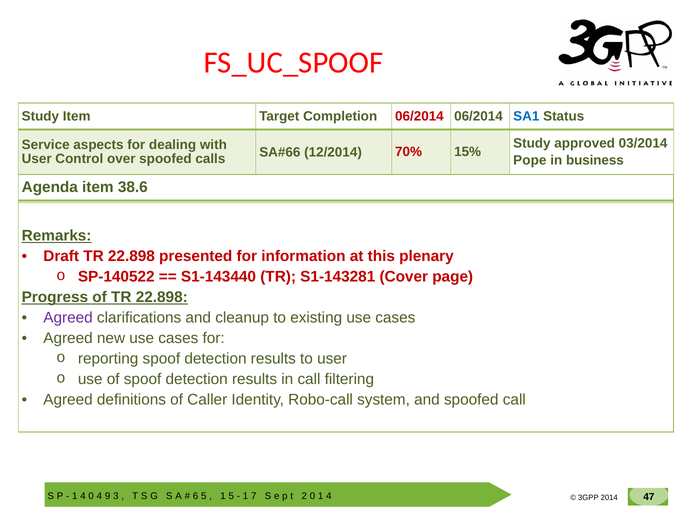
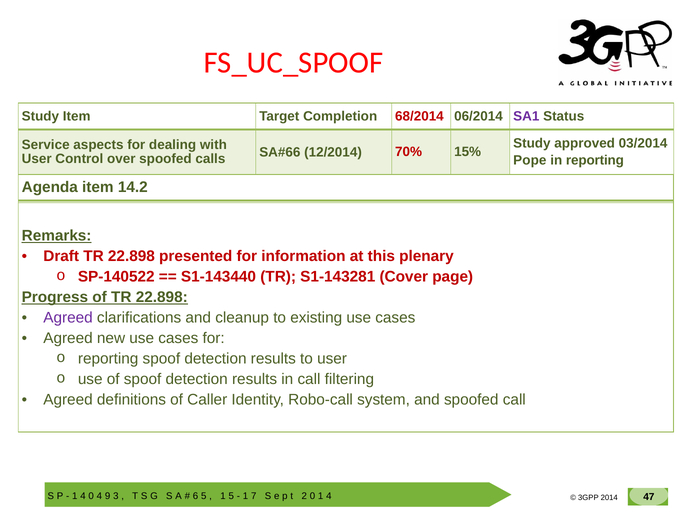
Completion 06/2014: 06/2014 -> 68/2014 (419, 116)
SA1 colour: blue -> purple (526, 116)
in business: business -> reporting (595, 160)
38.6: 38.6 -> 14.2 (133, 187)
